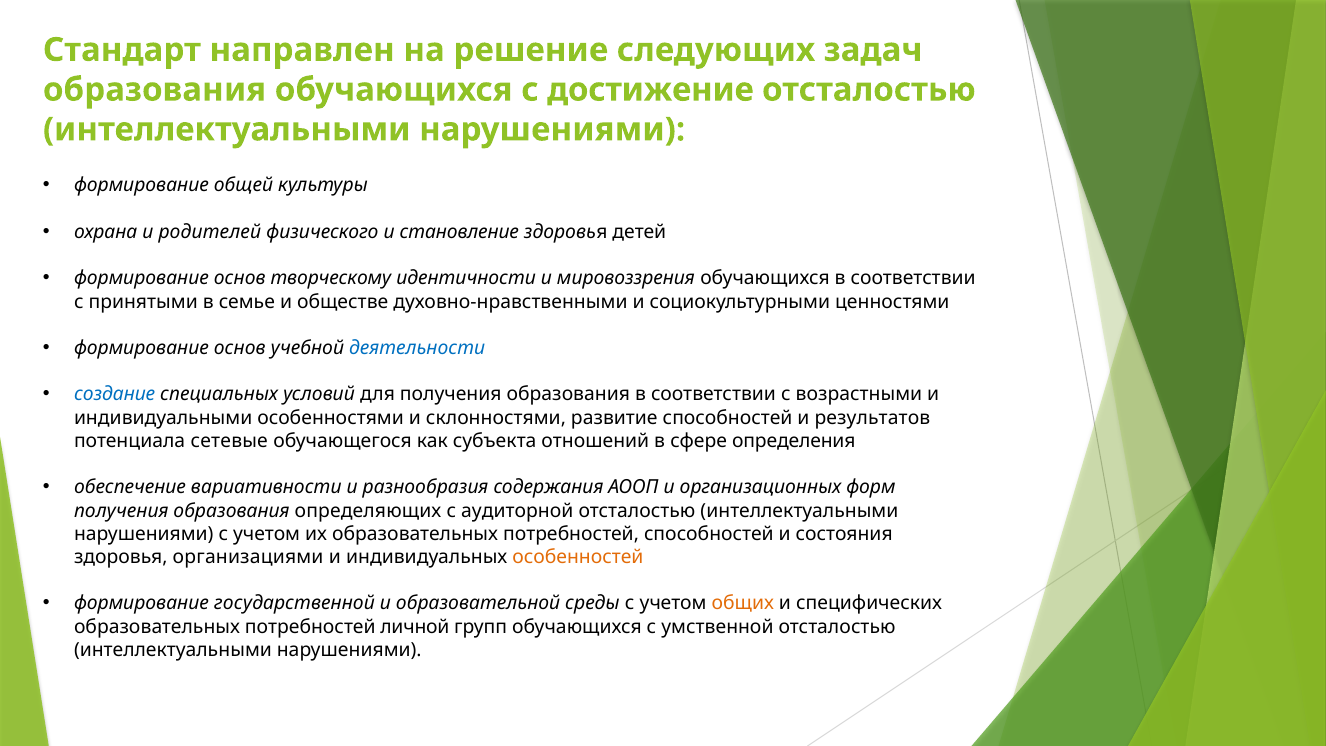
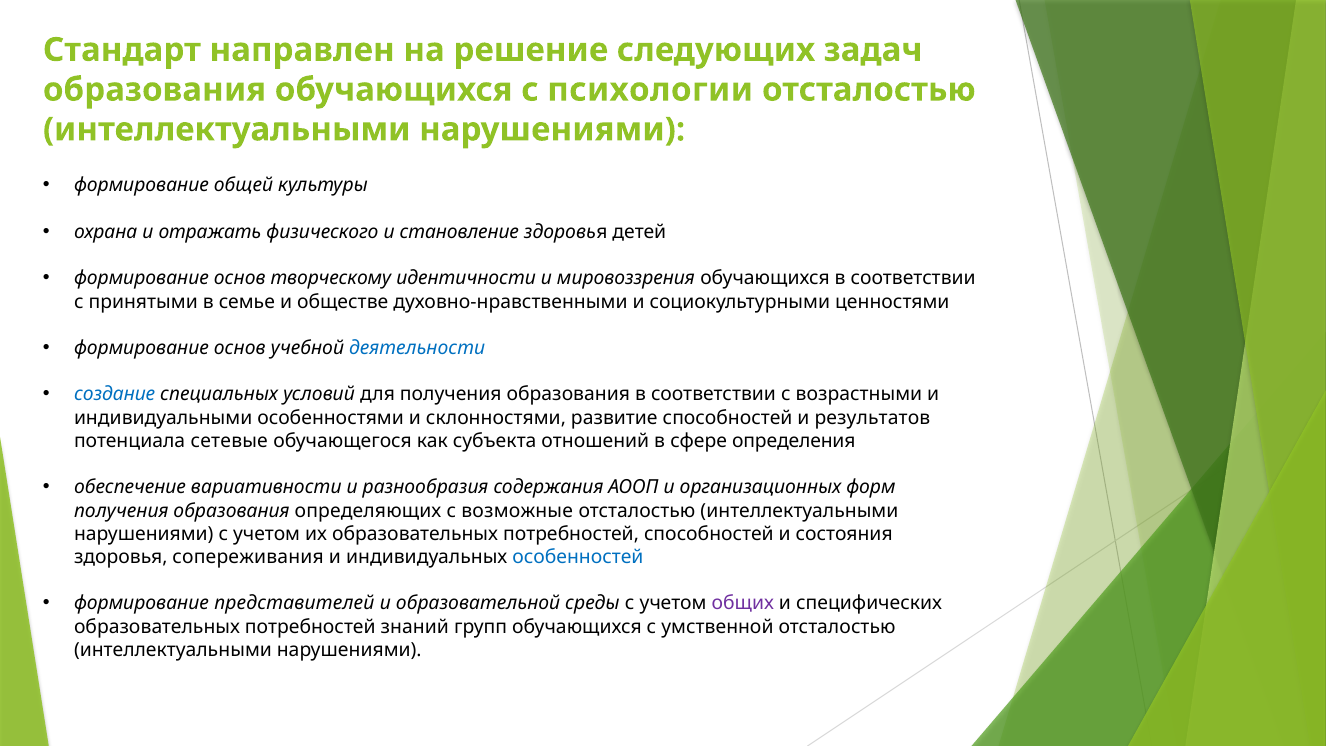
достижение: достижение -> психологии (650, 90)
родителей: родителей -> отражать (210, 232)
аудиторной: аудиторной -> возможные (517, 511)
организациями: организациями -> сопереживания (248, 557)
особенностей colour: orange -> blue (578, 557)
государственной: государственной -> представителей (294, 603)
общих colour: orange -> purple (743, 603)
личной: личной -> знаний (415, 627)
